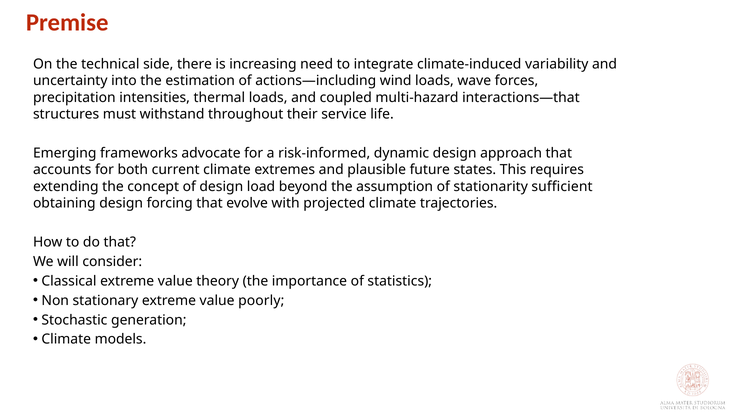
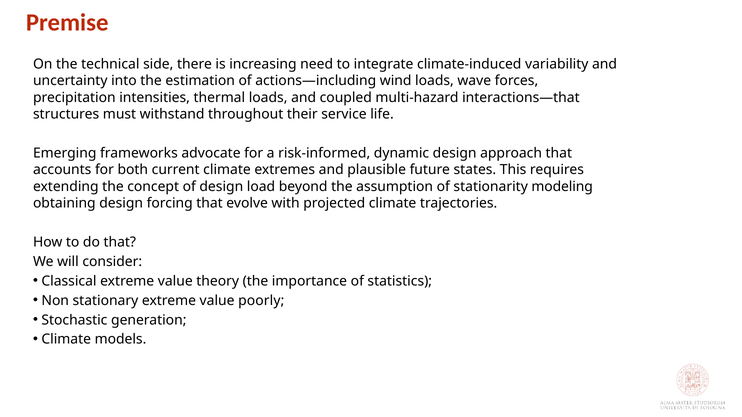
sufficient: sufficient -> modeling (562, 187)
